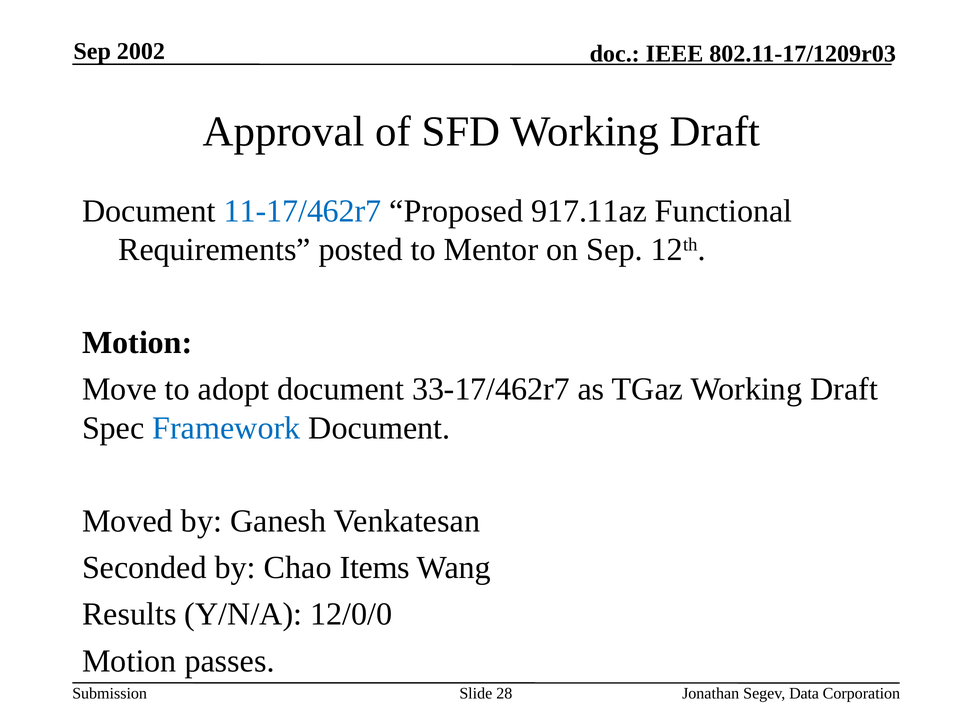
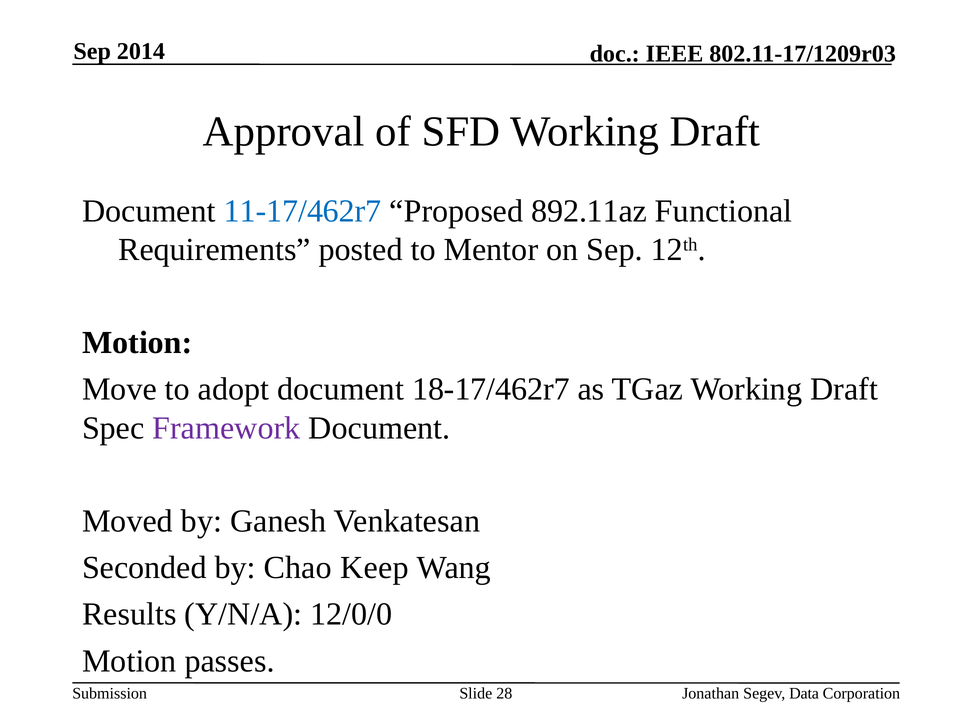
2002: 2002 -> 2014 (141, 51)
917.11az: 917.11az -> 892.11az (589, 211)
33-17/462r7: 33-17/462r7 -> 18-17/462r7 (491, 389)
Framework colour: blue -> purple (226, 428)
Items: Items -> Keep (374, 568)
